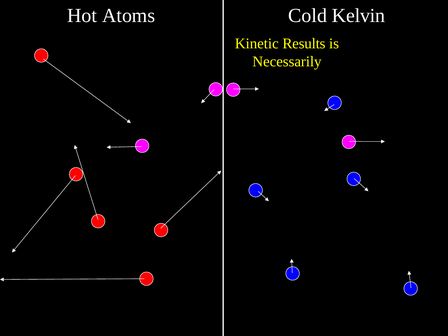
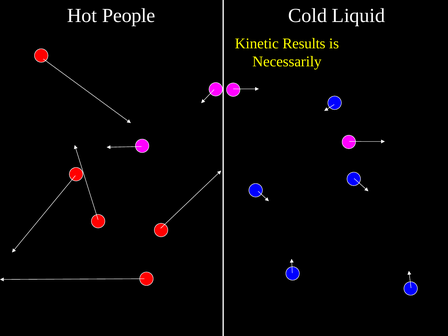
Atoms: Atoms -> People (129, 16)
Kelvin: Kelvin -> Liquid (358, 16)
